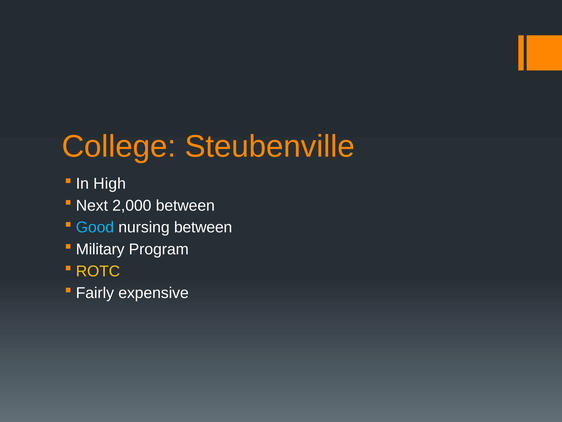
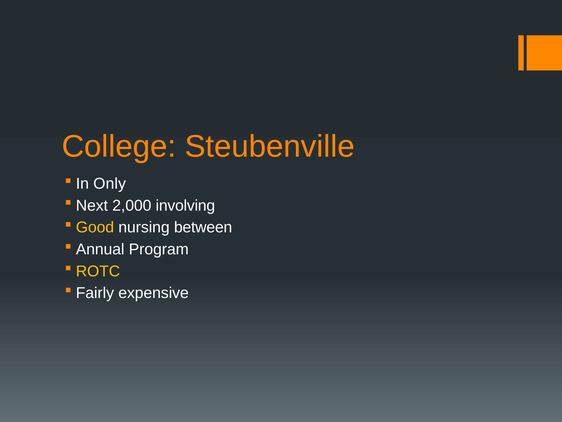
High: High -> Only (110, 184)
2,000 between: between -> involving (185, 205)
Good colour: light blue -> yellow (95, 227)
Military: Military -> Annual (100, 249)
